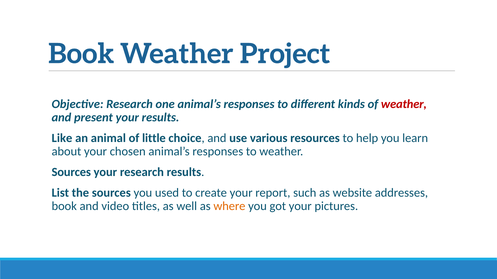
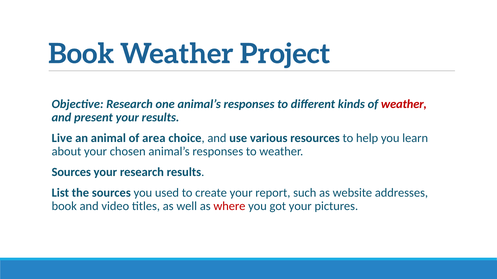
Like: Like -> Live (62, 138)
little: little -> area (154, 138)
where colour: orange -> red (229, 206)
